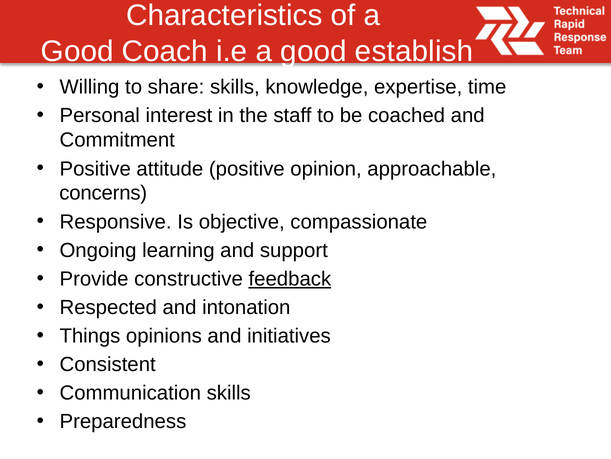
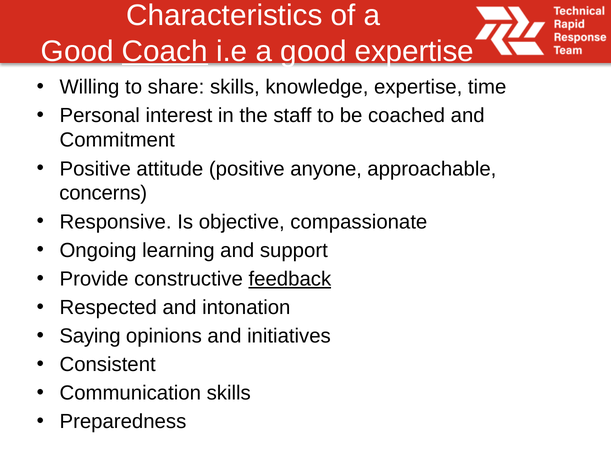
Coach underline: none -> present (165, 51)
good establish: establish -> expertise (414, 51)
opinion: opinion -> anyone (326, 168)
Things: Things -> Saying (90, 335)
